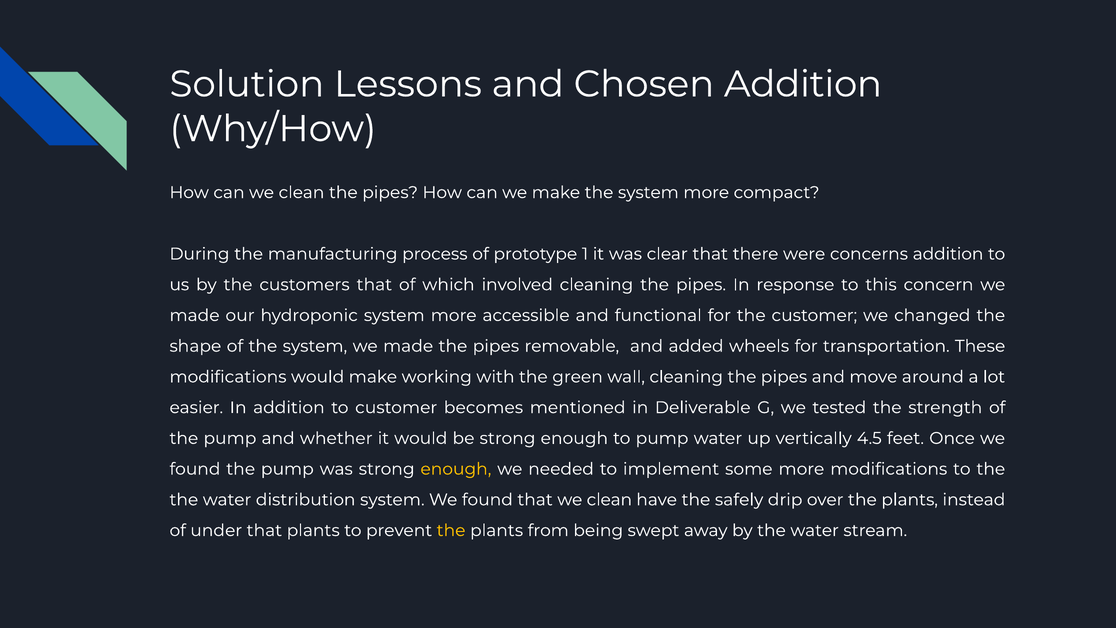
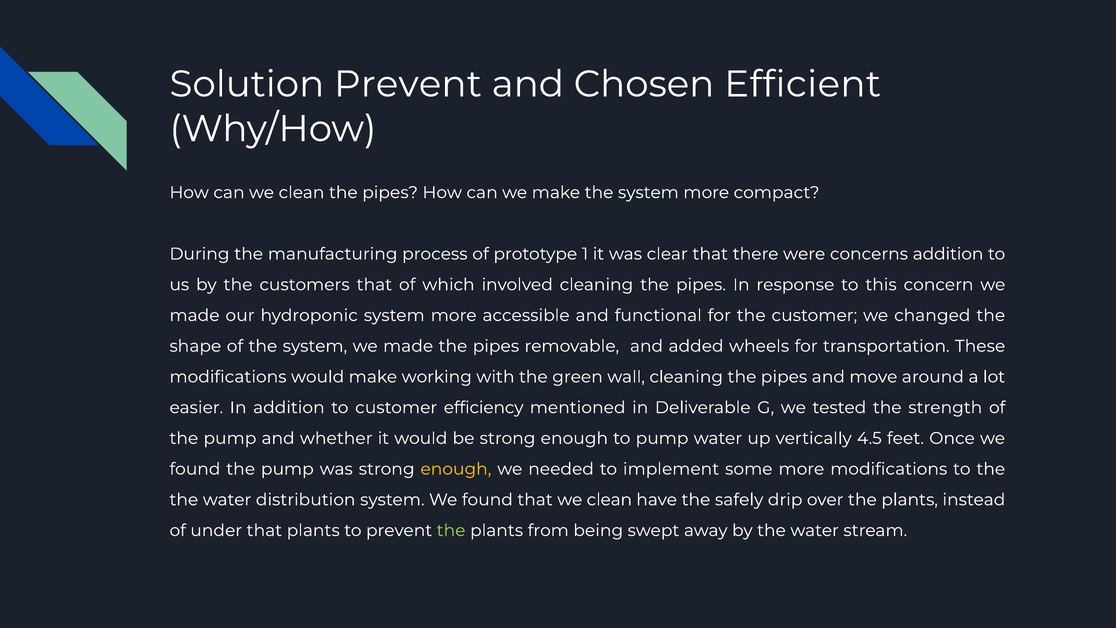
Solution Lessons: Lessons -> Prevent (408, 84)
Chosen Addition: Addition -> Efficient (803, 84)
becomes: becomes -> efficiency (484, 407)
the colour: yellow -> light green (451, 530)
